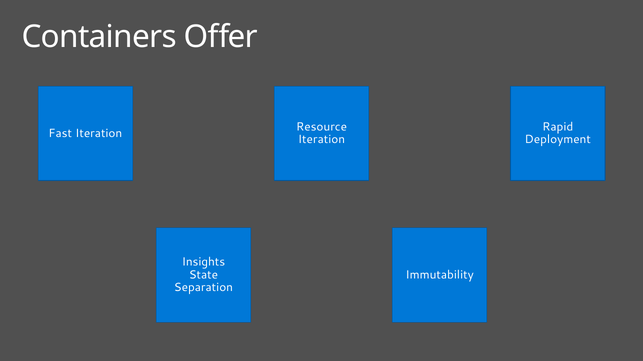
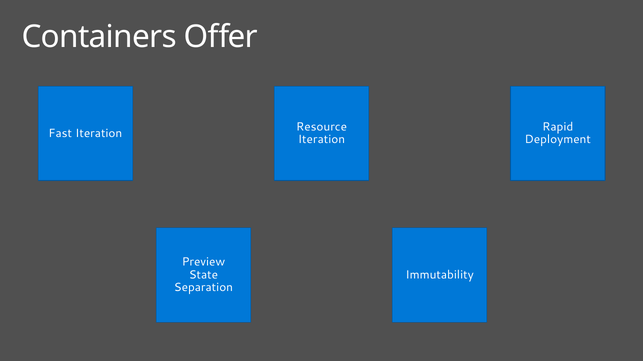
Insights: Insights -> Preview (203, 263)
